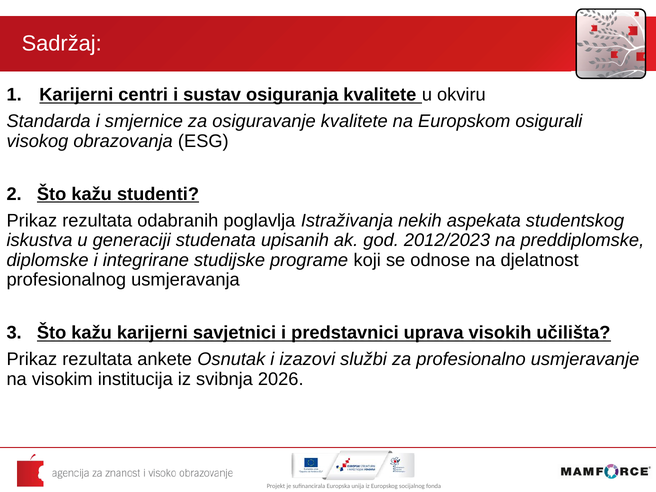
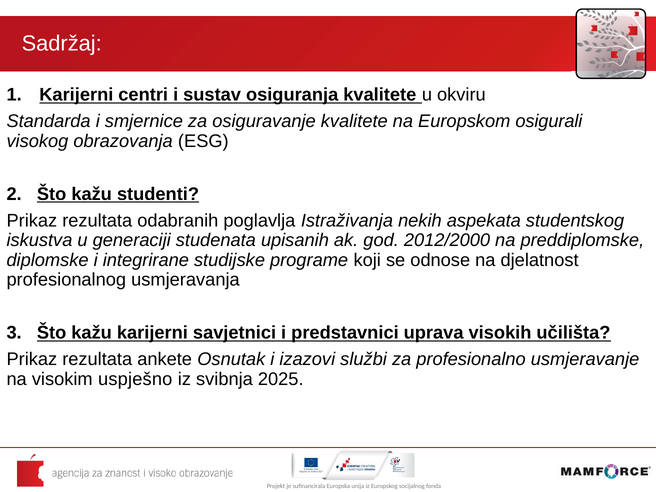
2012/2023: 2012/2023 -> 2012/2000 (447, 240)
institucija: institucija -> uspješno (135, 379)
2026: 2026 -> 2025 (281, 379)
